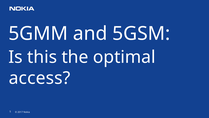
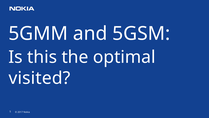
access: access -> visited (39, 78)
